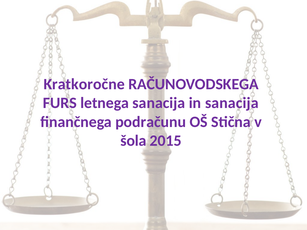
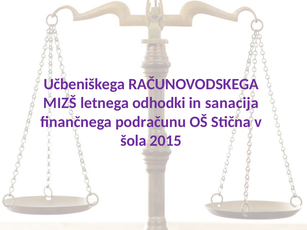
Kratkoročne: Kratkoročne -> Učbeniškega (84, 84)
FURS: FURS -> MIZŠ (60, 103)
letnega sanacija: sanacija -> odhodki (159, 103)
